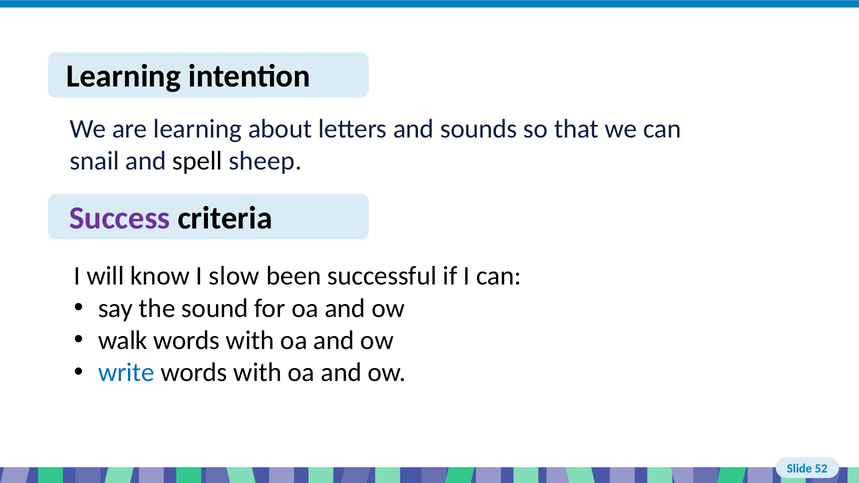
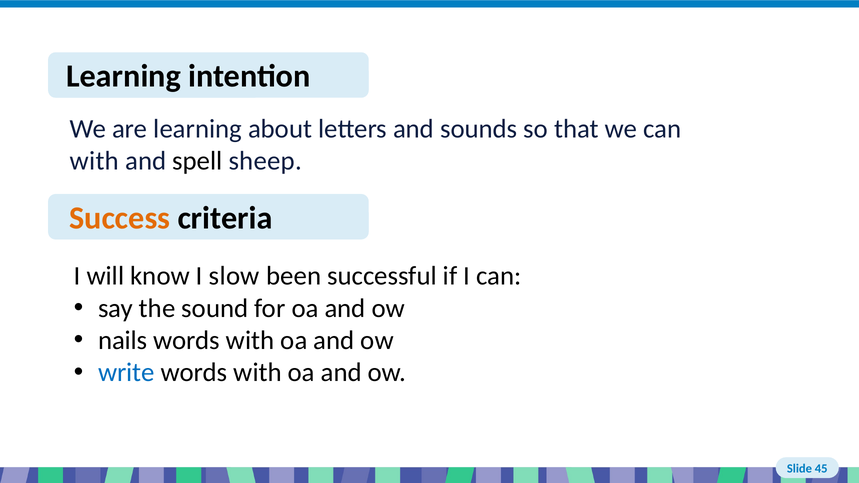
snail: snail -> with (94, 161)
Success colour: purple -> orange (120, 218)
walk: walk -> nails (123, 341)
52: 52 -> 45 (821, 469)
